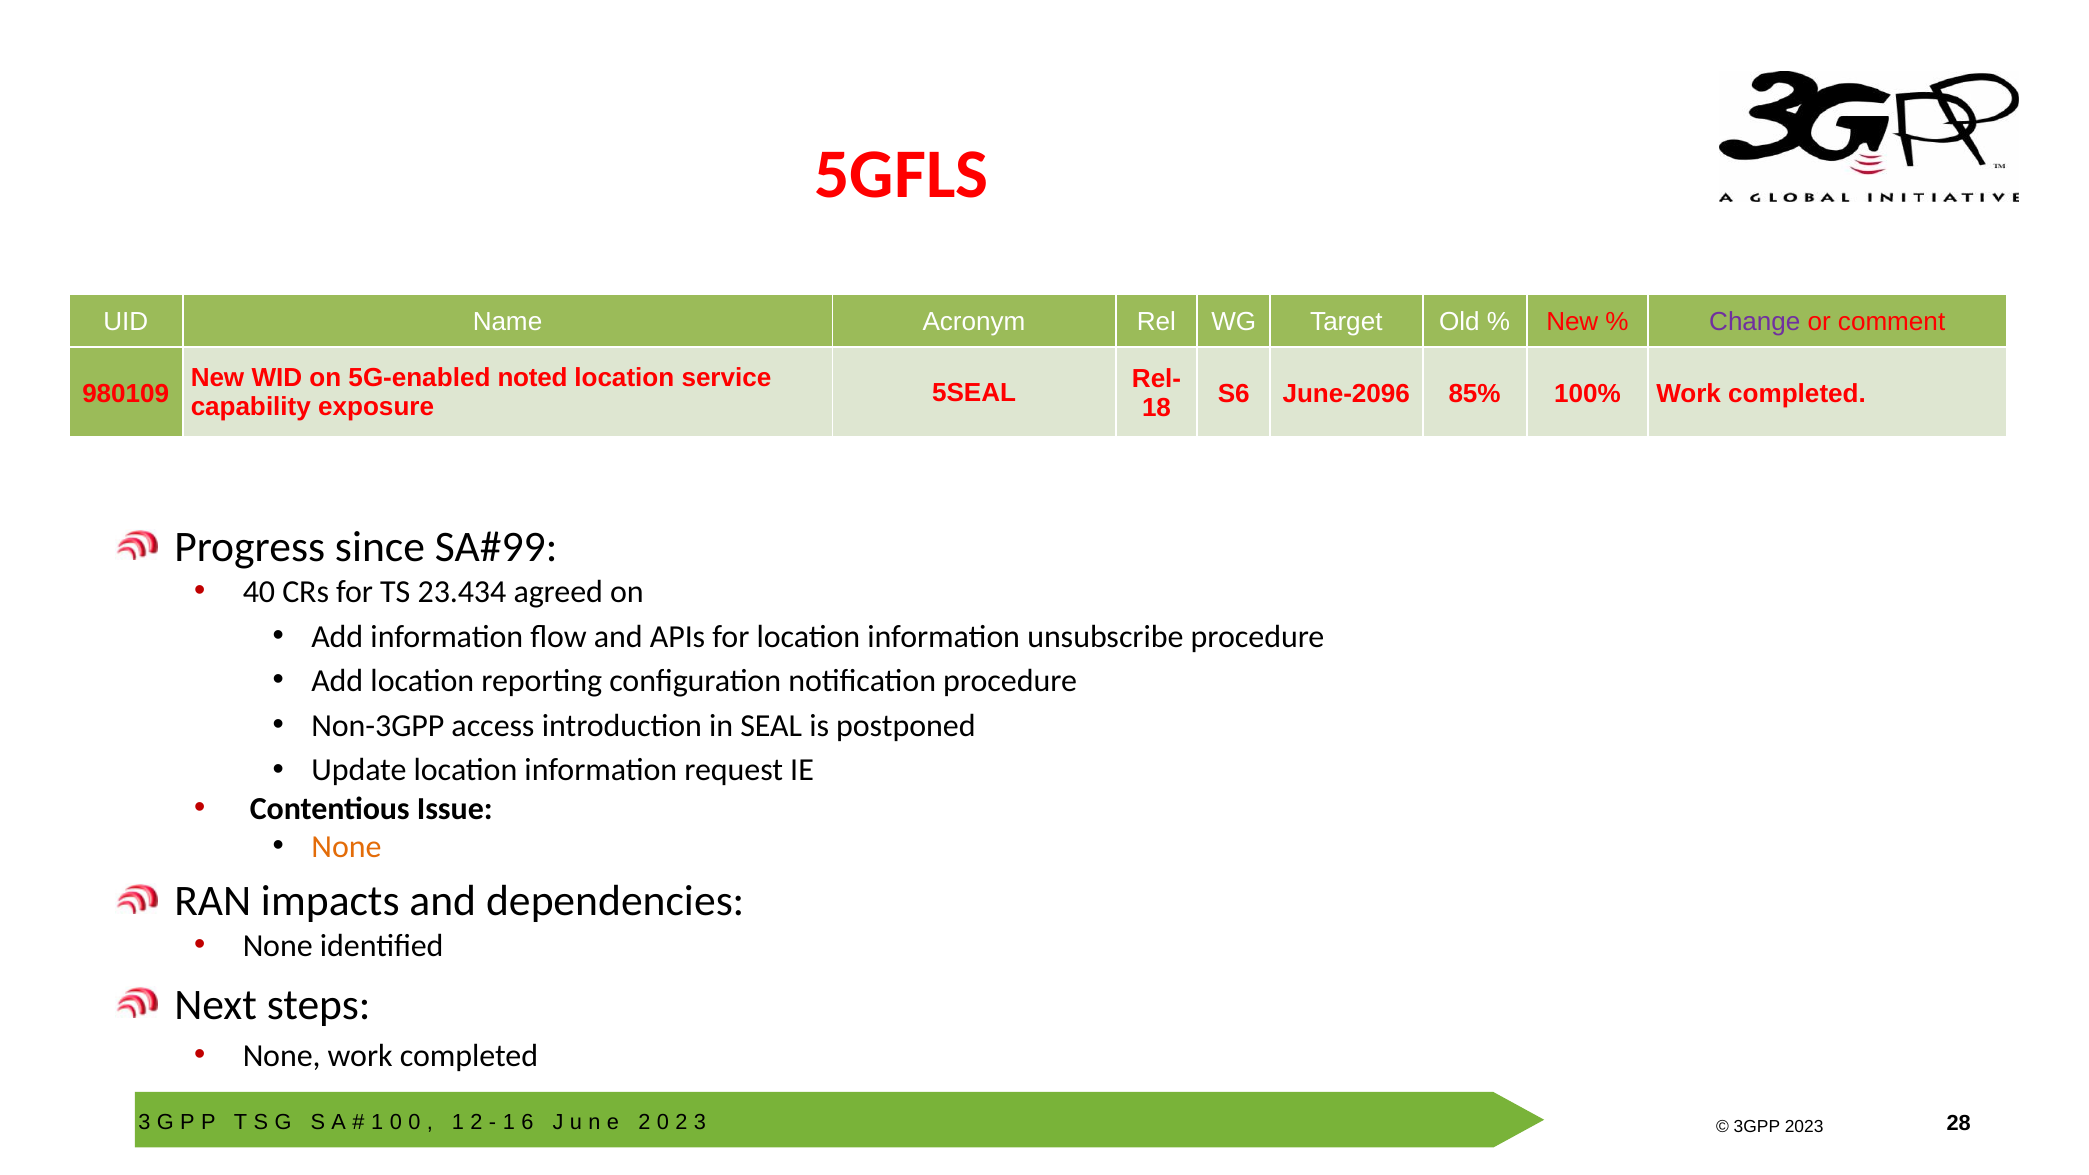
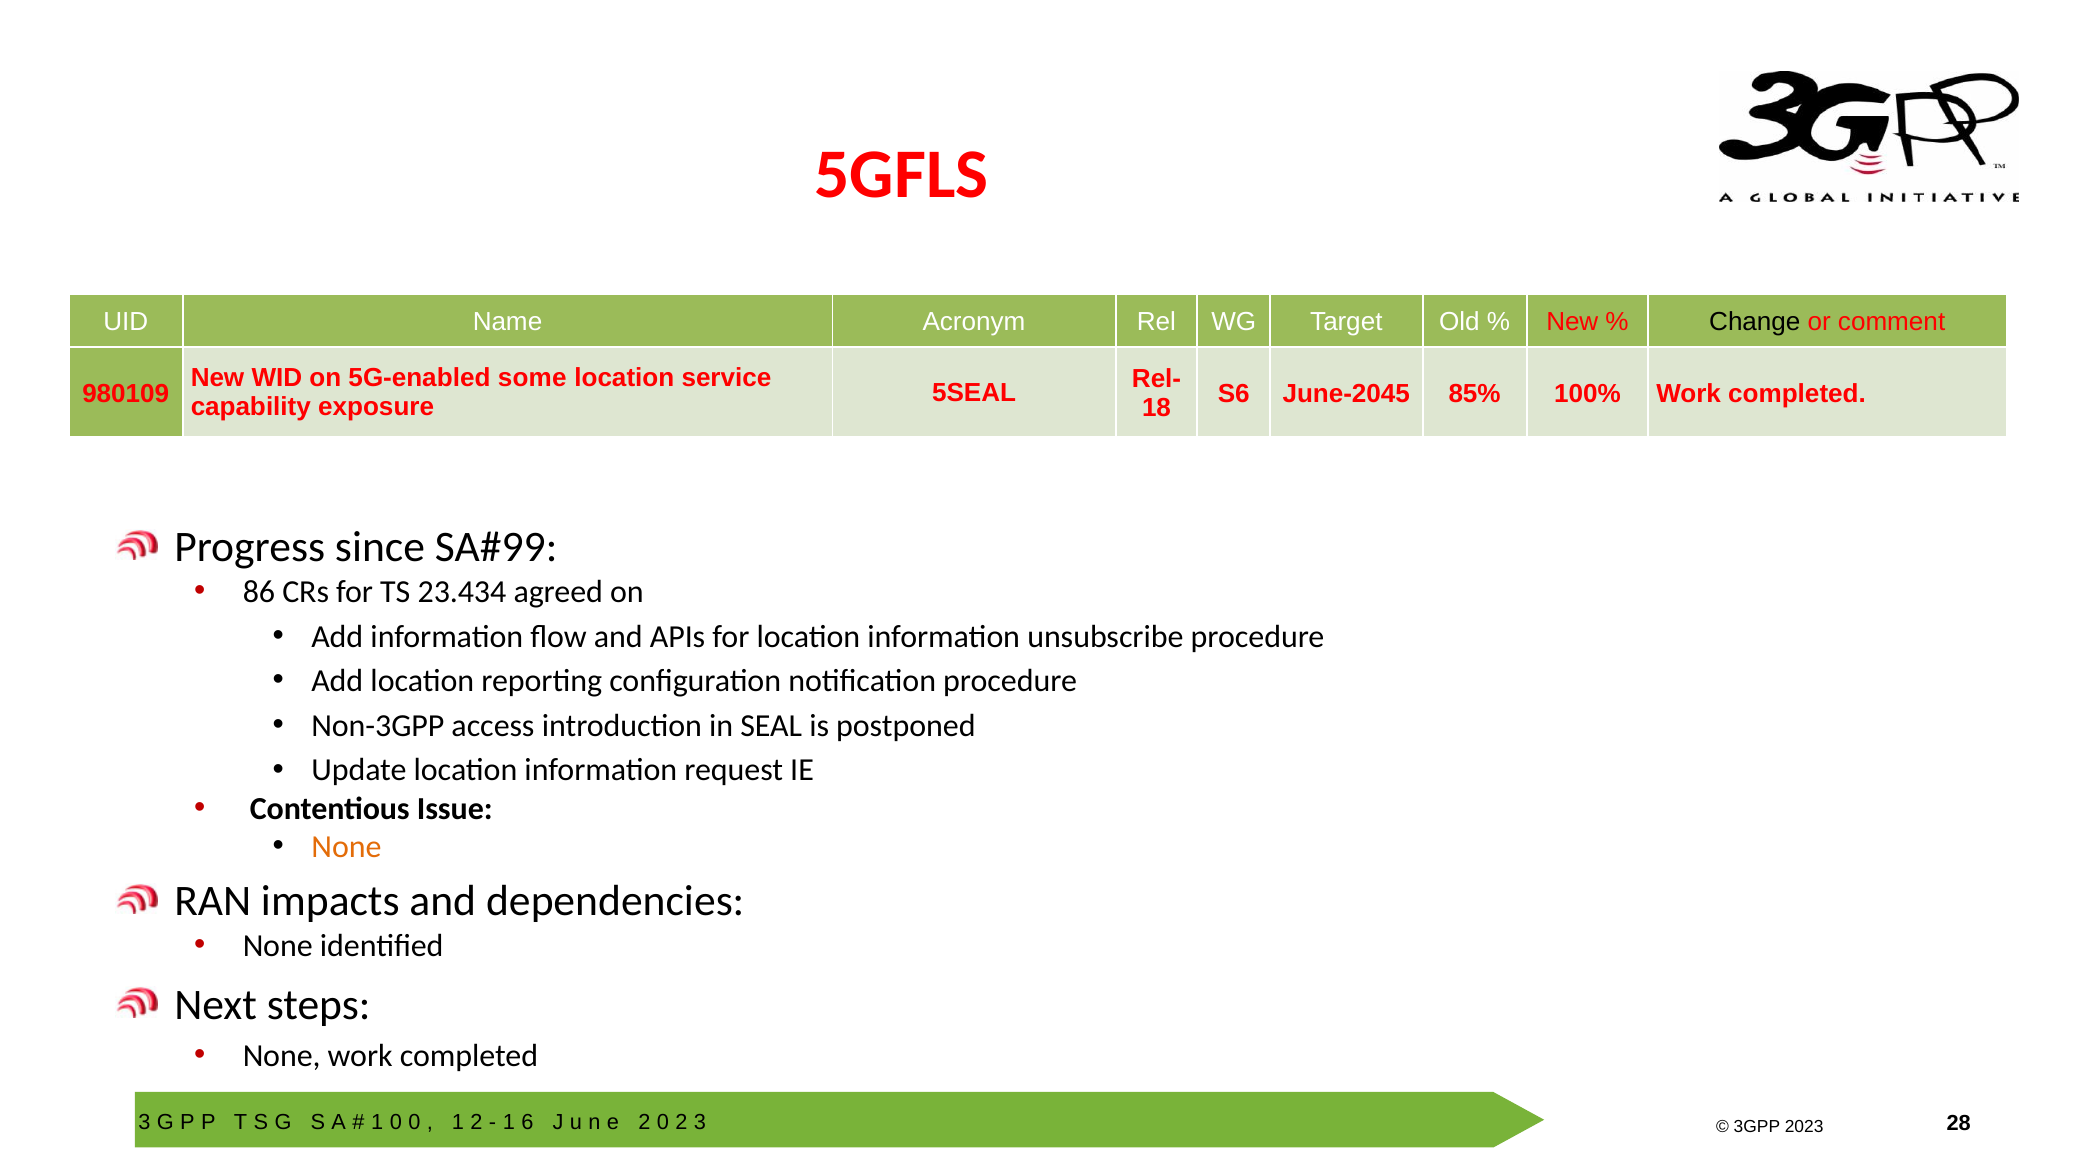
Change colour: purple -> black (1755, 322)
noted: noted -> some (532, 378)
June-2096: June-2096 -> June-2045 (1346, 394)
40: 40 -> 86 (259, 592)
